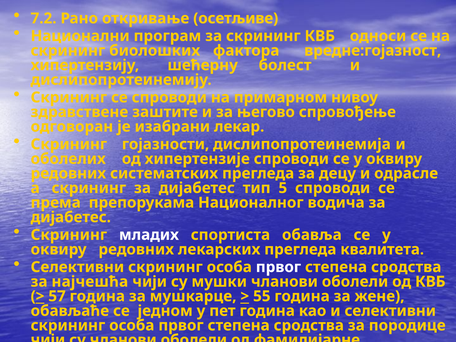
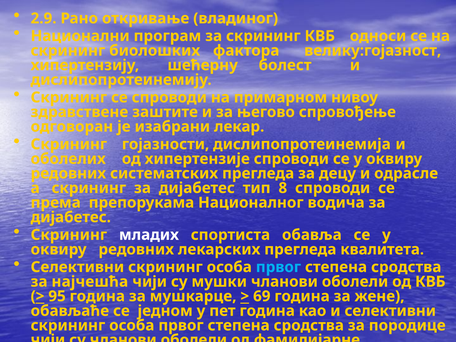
7.2: 7.2 -> 2.9 (44, 18)
осетљиве: осетљиве -> владиног (236, 18)
вредне:гојазност: вредне:гојазност -> велику:гојазност (373, 51)
5: 5 -> 8 (283, 188)
првог colour: white -> light blue (278, 267)
57: 57 -> 95 (57, 296)
55: 55 -> 69 (262, 296)
